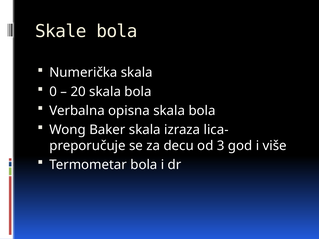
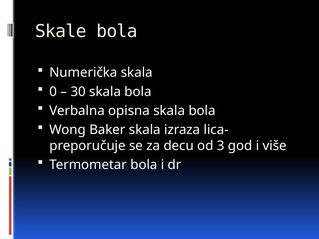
20: 20 -> 30 (78, 92)
